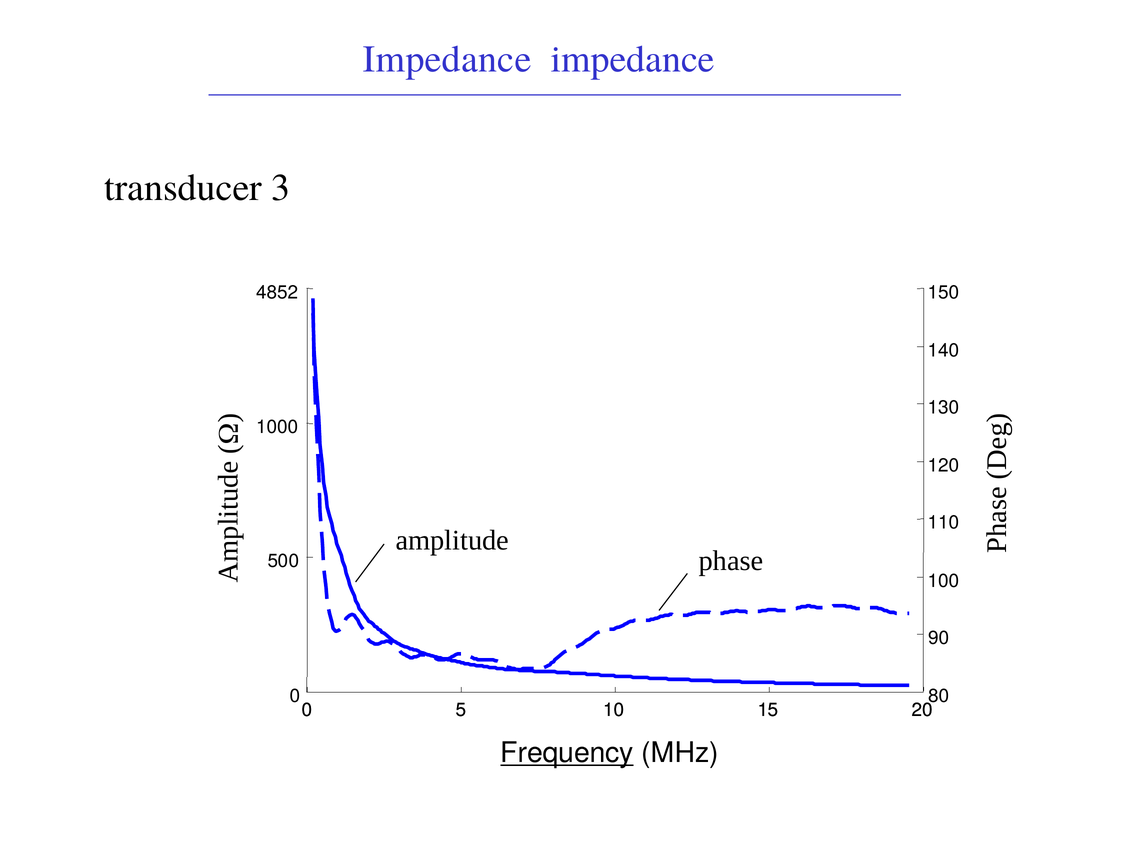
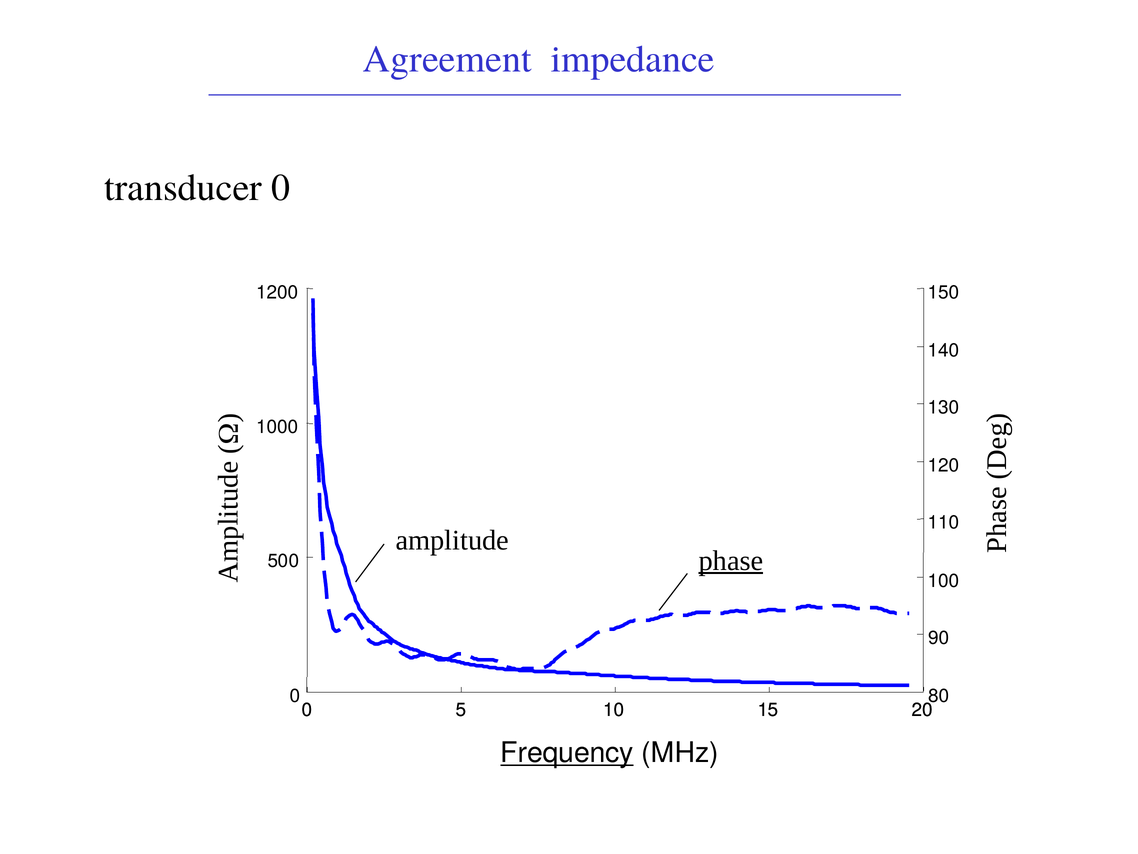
Impedance: Impedance -> Agreement (447, 59)
transducer 3: 3 -> 0 (281, 188)
4852: 4852 -> 1200 (277, 292)
phase underline: none -> present (731, 560)
